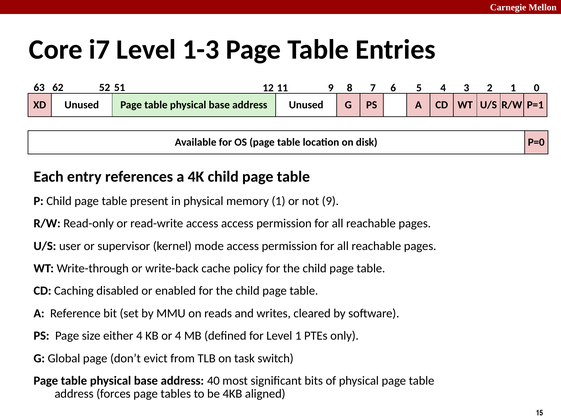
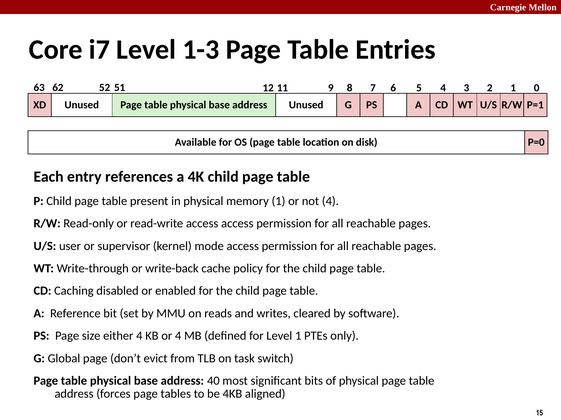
not 9: 9 -> 4 (330, 201)
